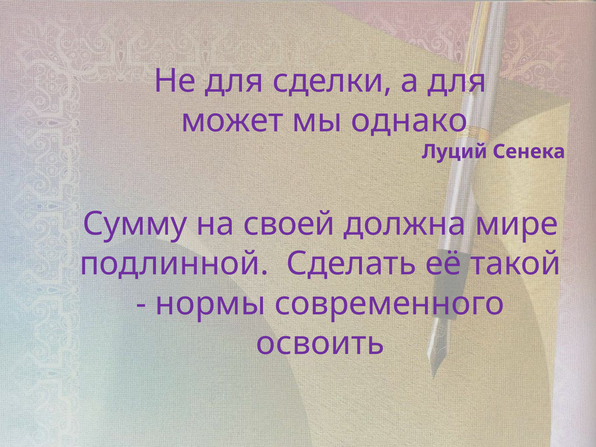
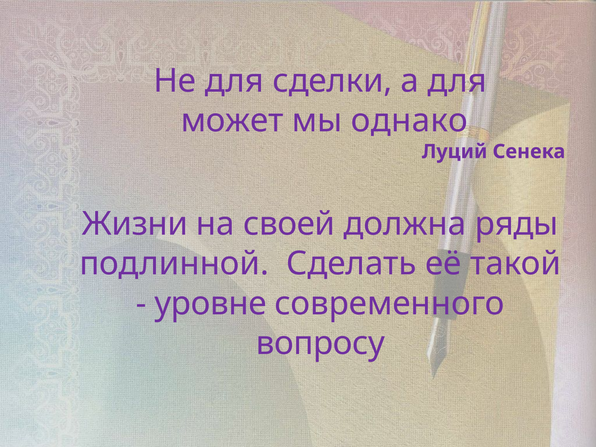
Сумму: Сумму -> Жизни (135, 224)
мире: мире -> ряды (517, 224)
нормы: нормы -> уровне (211, 303)
освоить: освоить -> вопросу (320, 343)
